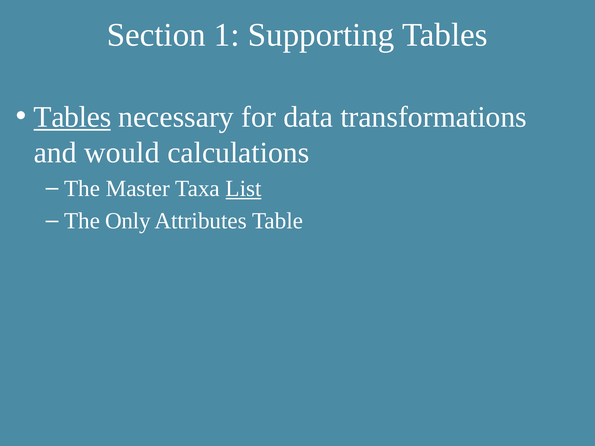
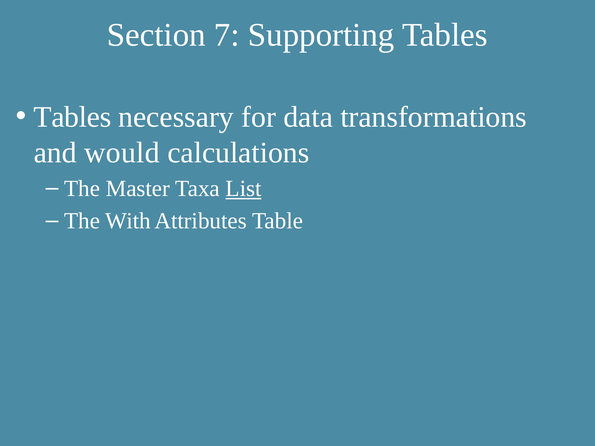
1: 1 -> 7 (227, 35)
Tables underline: present -> none (72, 117)
Only: Only -> With (128, 221)
